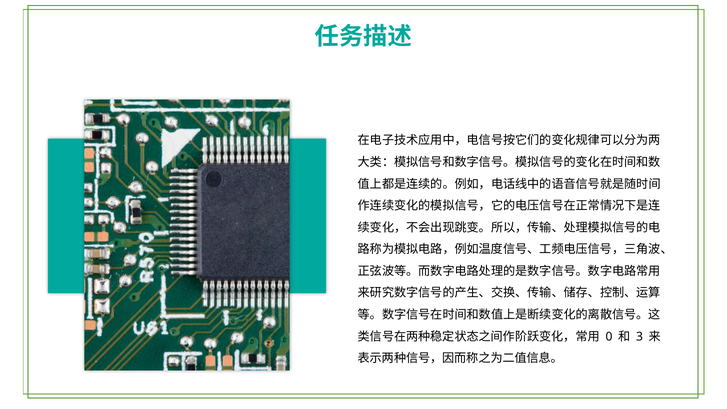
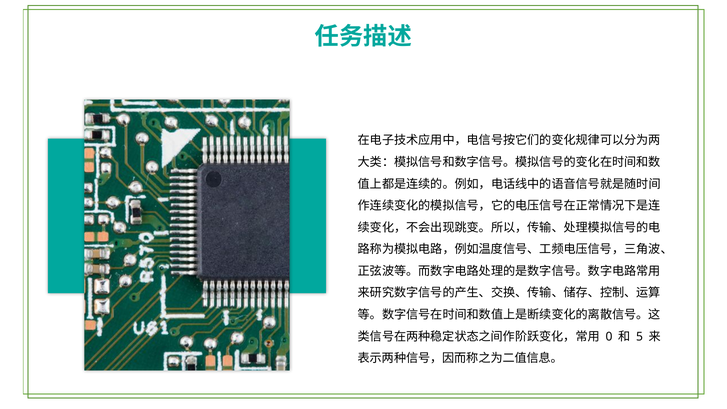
3: 3 -> 5 (640, 337)
